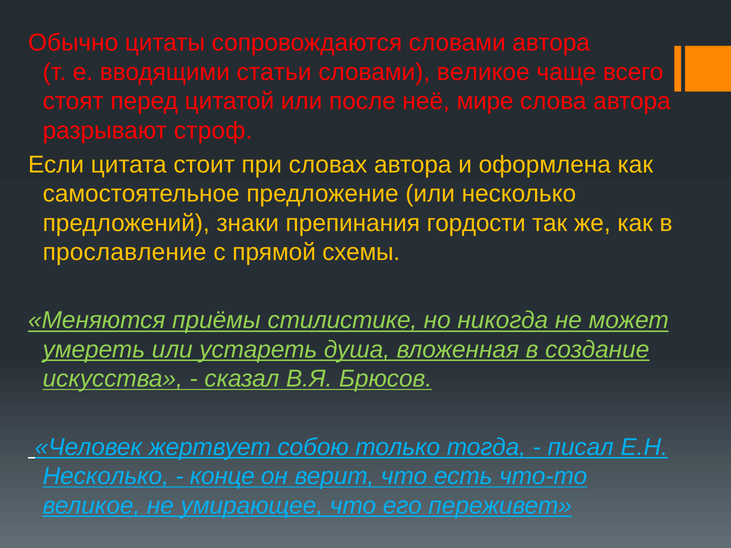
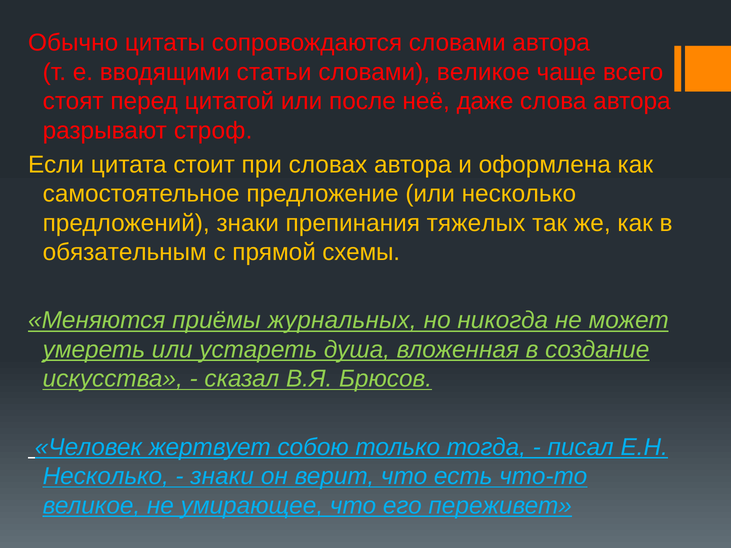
мире: мире -> даже (485, 101)
гордости: гордости -> тяжелых (476, 223)
прославление: прославление -> обязательным (125, 252)
стилистике: стилистике -> журнальных (342, 321)
конце: конце -> знаки (222, 477)
